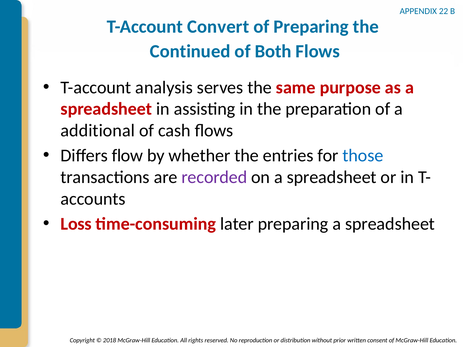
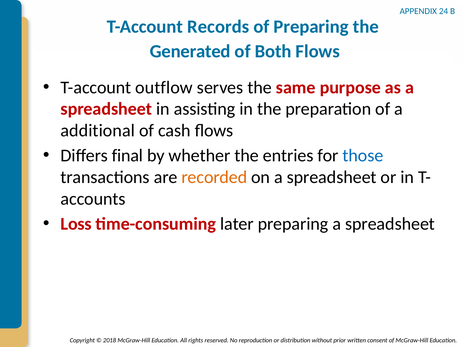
22: 22 -> 24 (444, 11)
Convert: Convert -> Records (218, 27)
Continued: Continued -> Generated (190, 51)
analysis: analysis -> outflow (164, 87)
flow: flow -> final (127, 156)
recorded colour: purple -> orange (214, 177)
